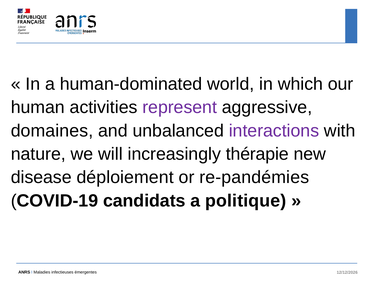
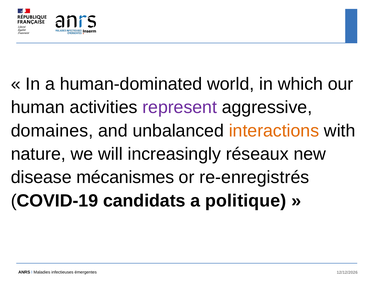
interactions colour: purple -> orange (274, 131)
thérapie: thérapie -> réseaux (257, 154)
déploiement: déploiement -> mécanismes (125, 178)
re-pandémies: re-pandémies -> re-enregistrés (254, 178)
